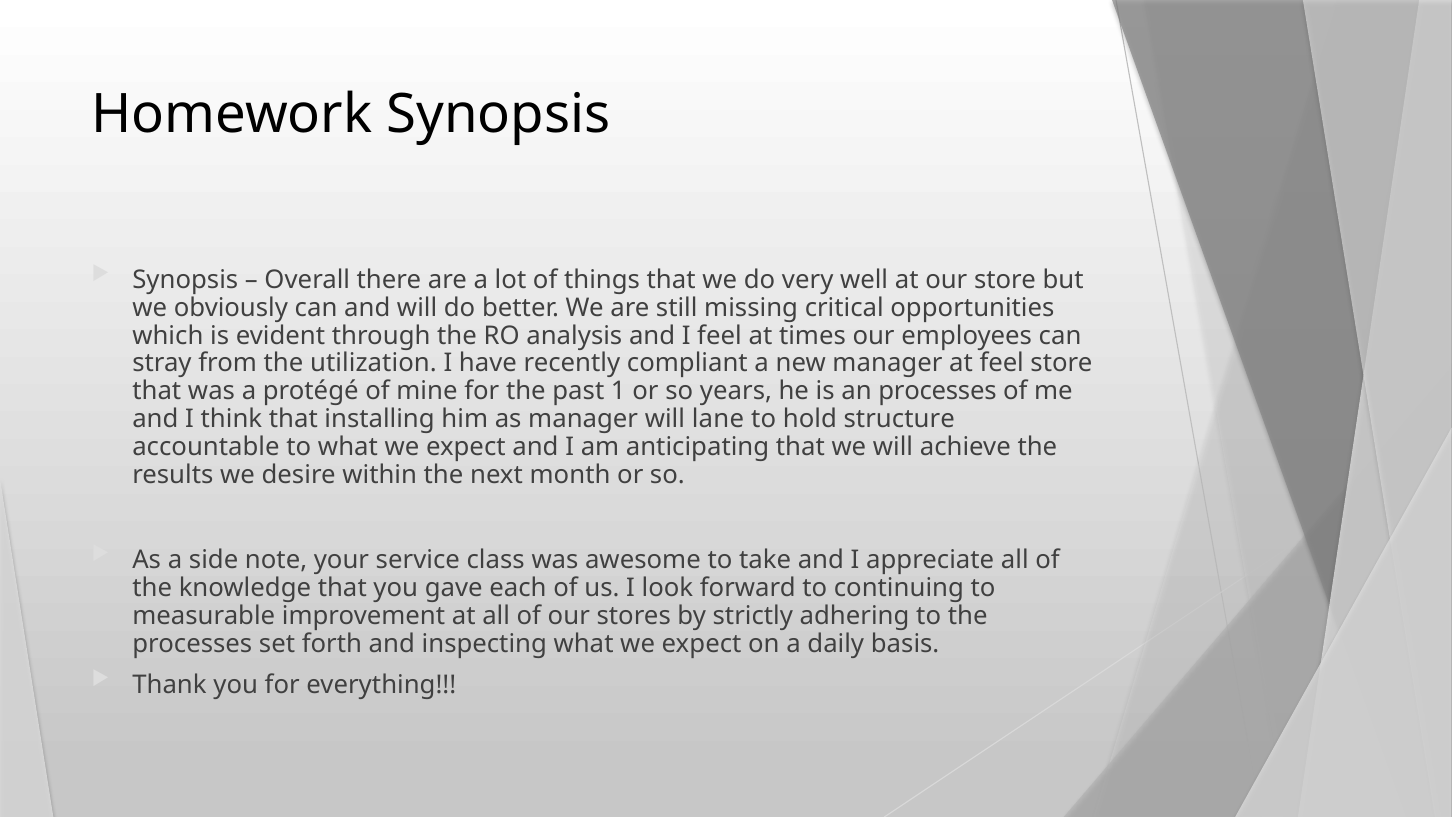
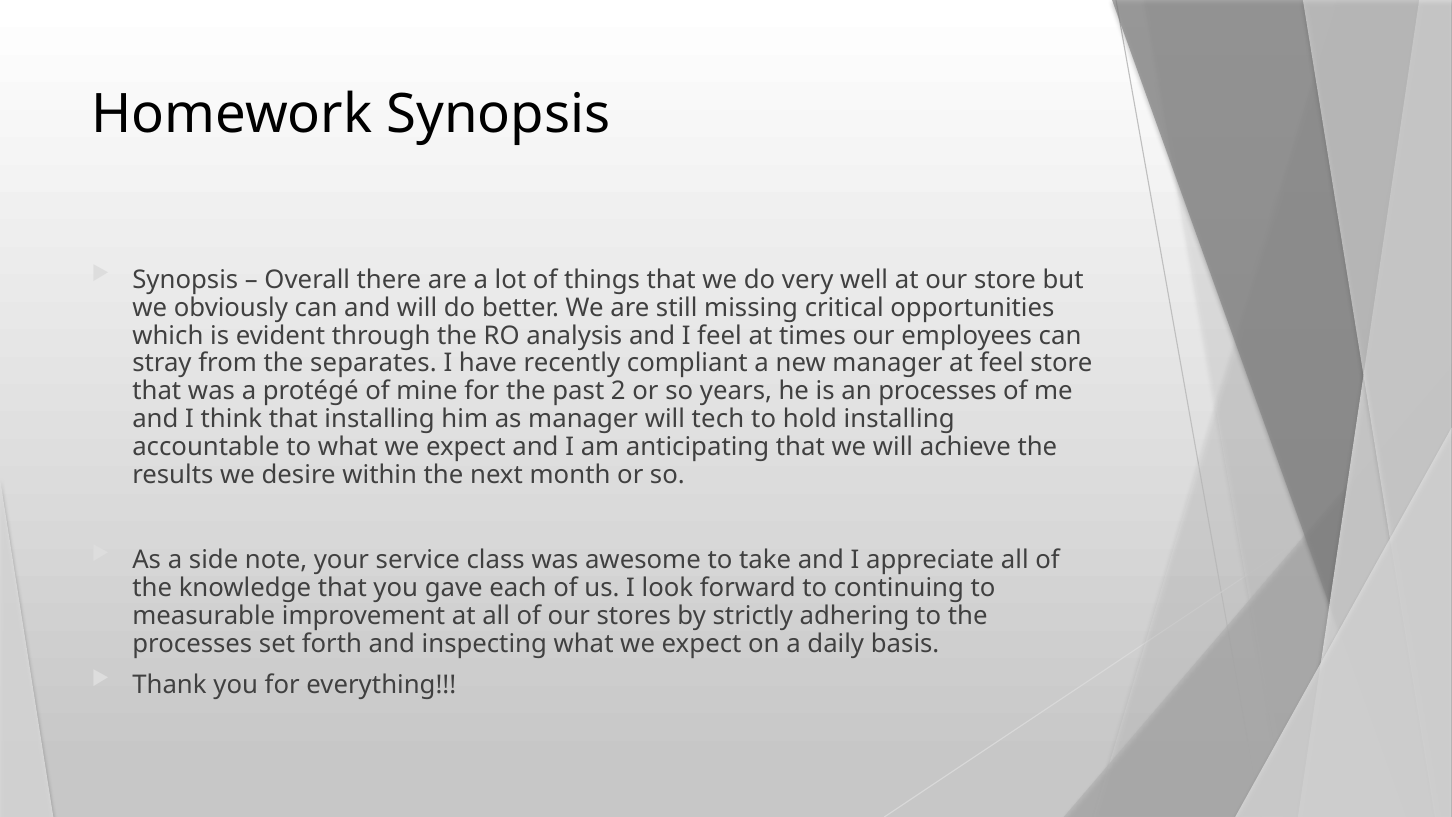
utilization: utilization -> separates (373, 363)
1: 1 -> 2 (618, 391)
lane: lane -> tech (718, 419)
hold structure: structure -> installing (899, 419)
